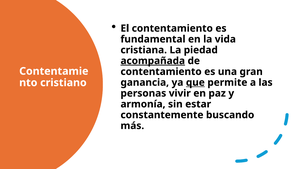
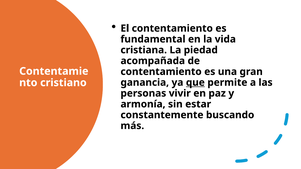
acompañada underline: present -> none (153, 61)
